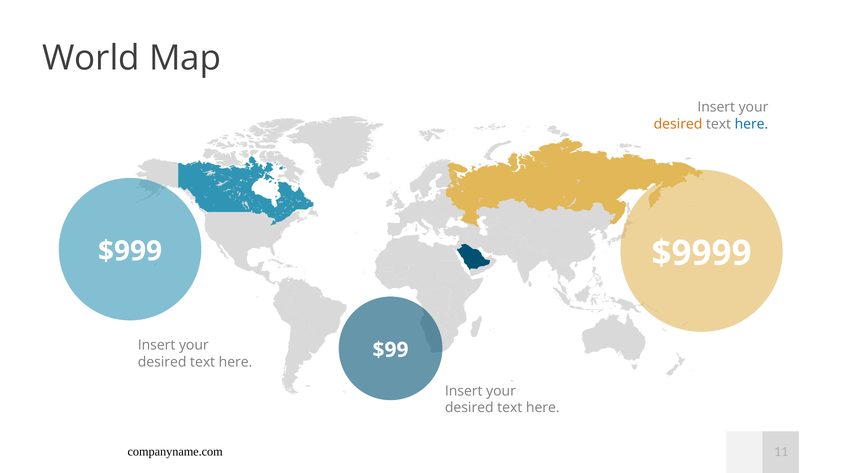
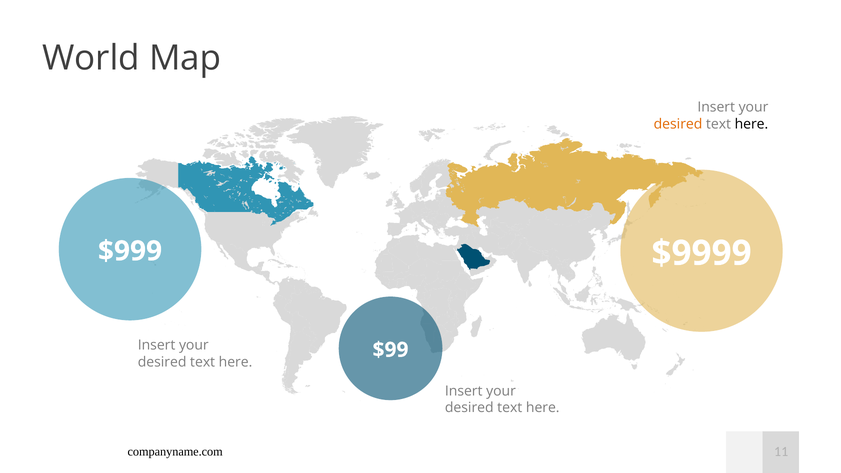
here colour: blue -> black (751, 124)
